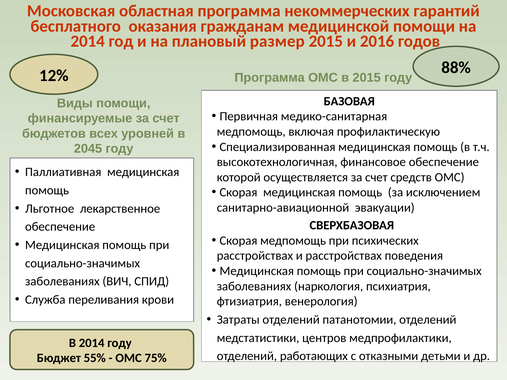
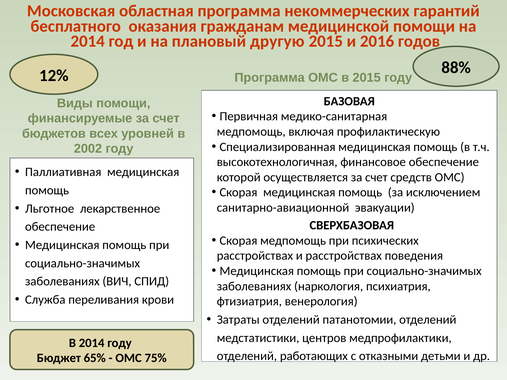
размер: размер -> другую (277, 41)
2045: 2045 -> 2002 (88, 149)
55%: 55% -> 65% (95, 358)
